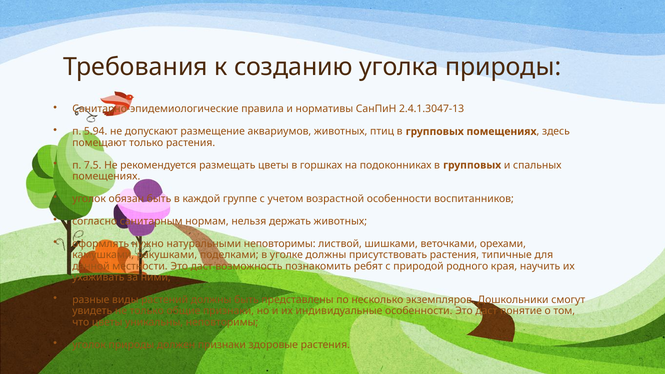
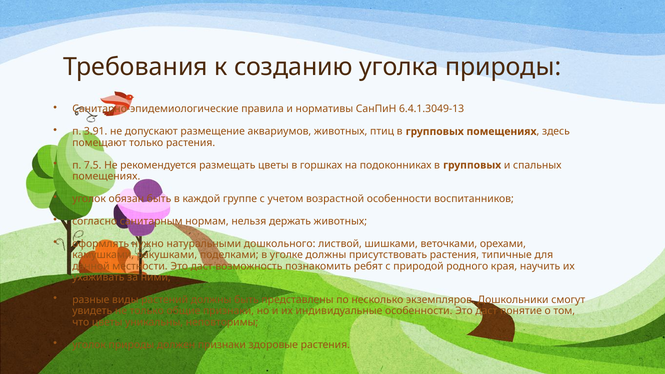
2.4.1.3047-13: 2.4.1.3047-13 -> 6.4.1.3049-13 (432, 109)
5.94: 5.94 -> 3.91 (96, 131)
натуральными неповторимы: неповторимы -> дошкольного (280, 244)
